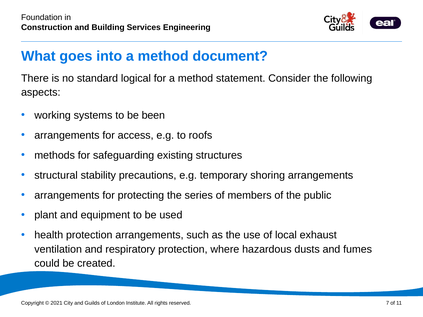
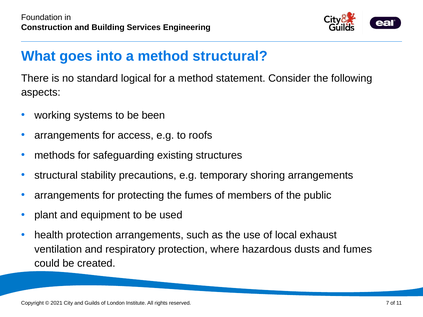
method document: document -> structural (230, 56)
the series: series -> fumes (199, 195)
